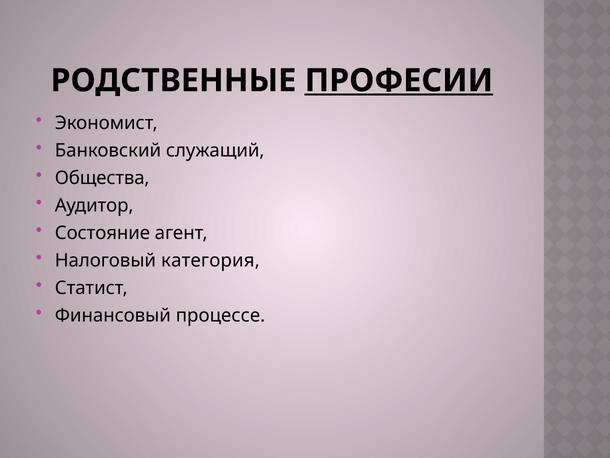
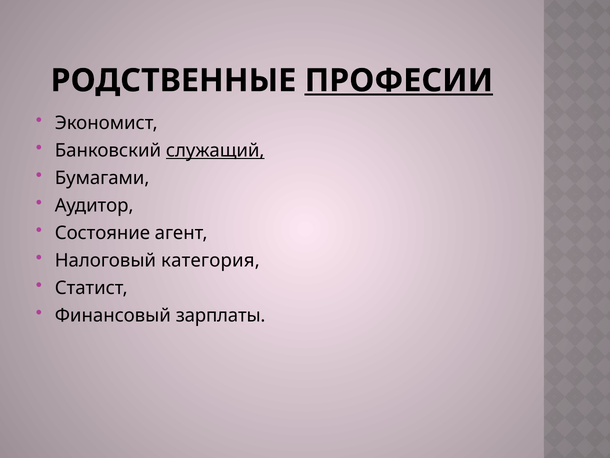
служащий underline: none -> present (215, 150)
Общества: Общества -> Бумагами (102, 178)
процессе: процессе -> зарплаты (221, 315)
